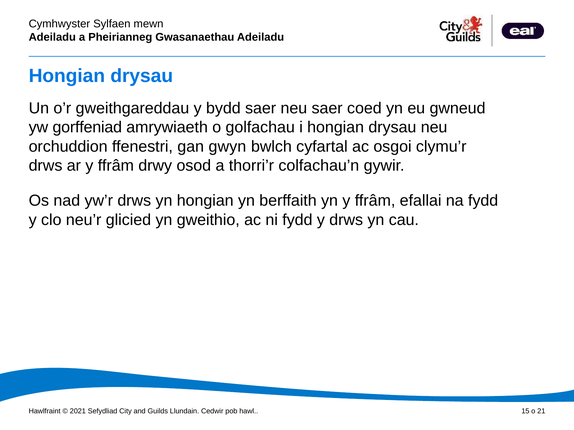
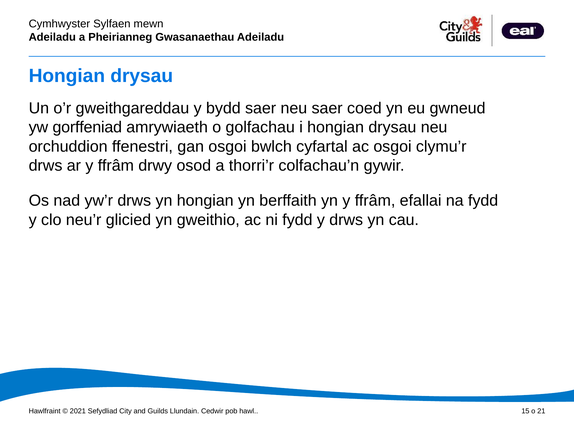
gan gwyn: gwyn -> osgoi (227, 147)
